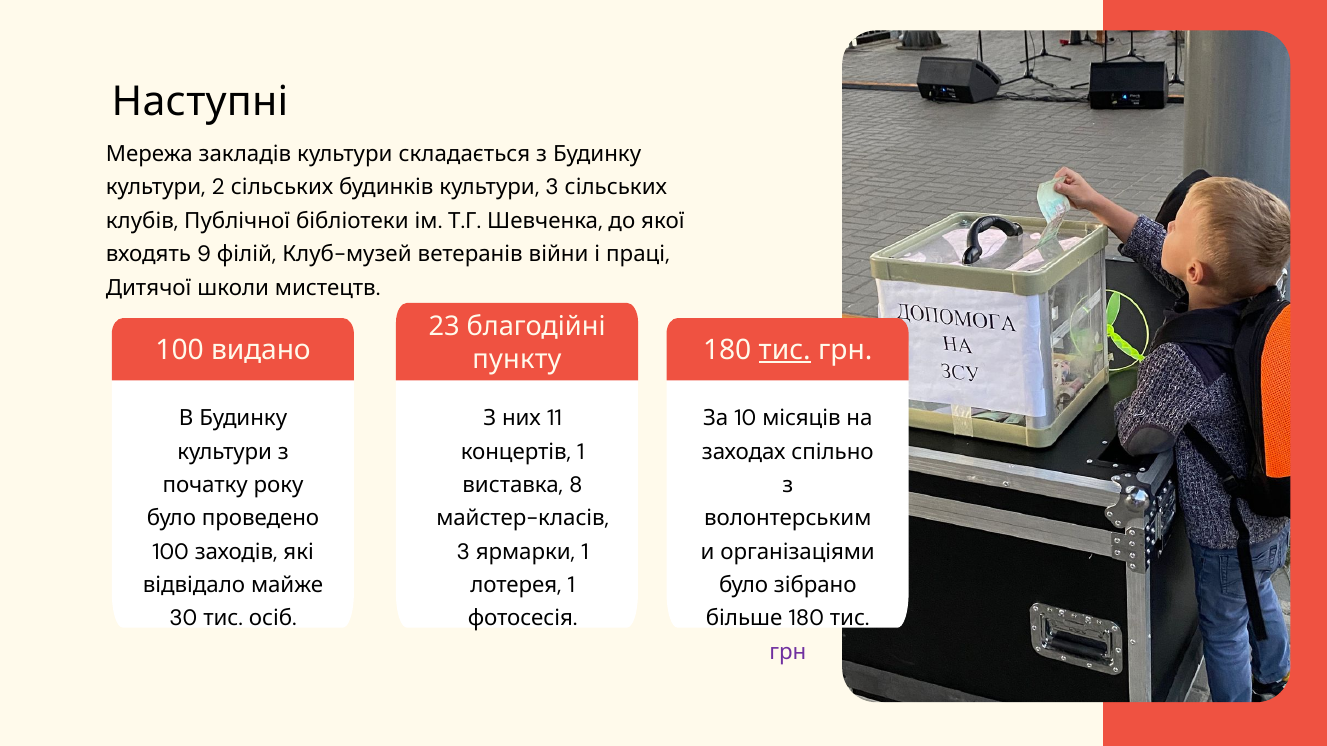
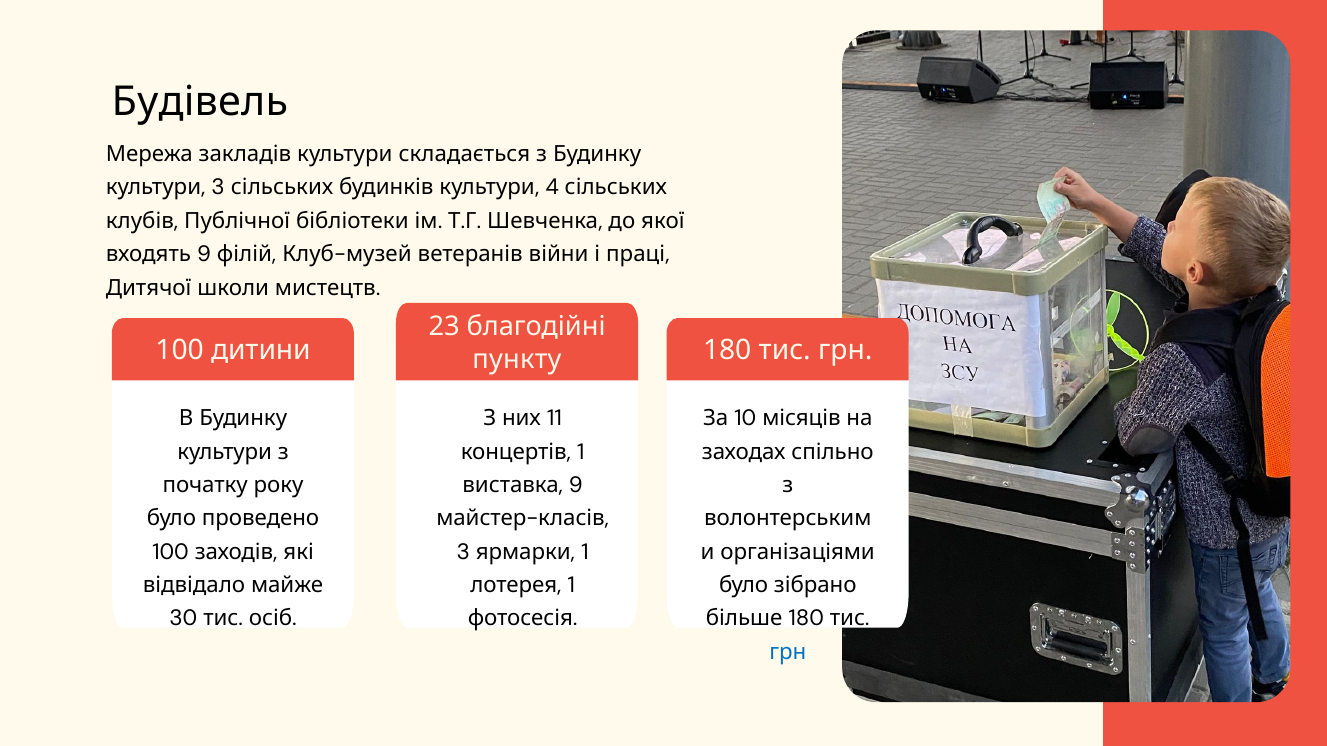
Наступні: Наступні -> Будівель (200, 102)
2: 2 -> 3 (218, 187)
3: 3 -> 4 (552, 187)
видано: видано -> дитини (261, 350)
тис underline: present -> none (785, 350)
8: 8 -> 9 (576, 485)
грн colour: purple -> blue (788, 652)
